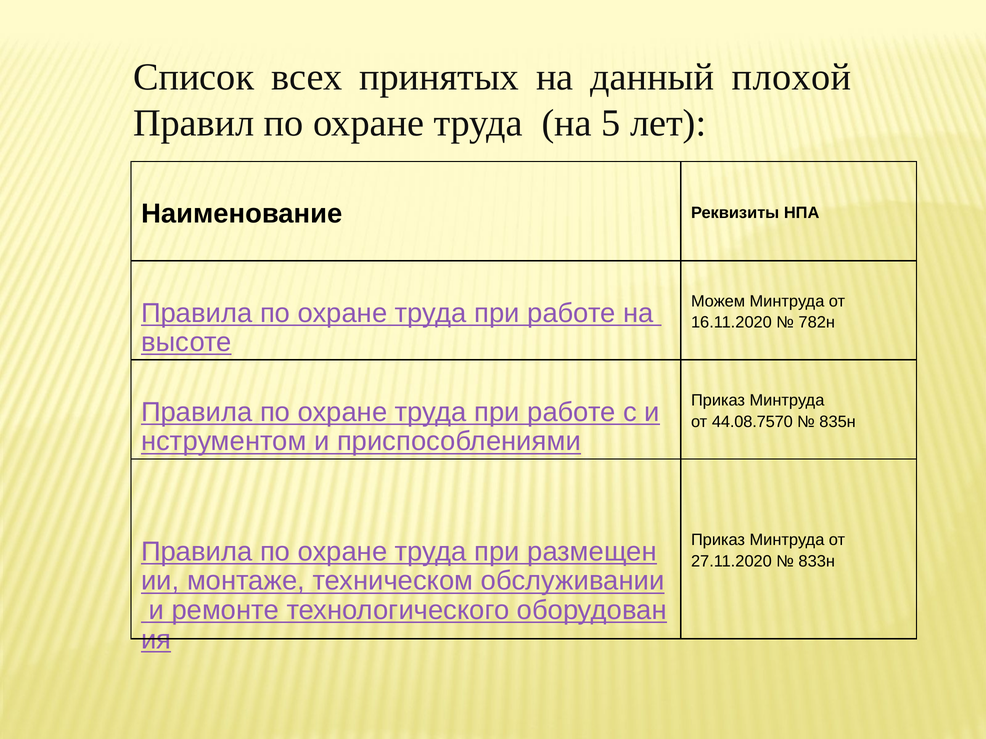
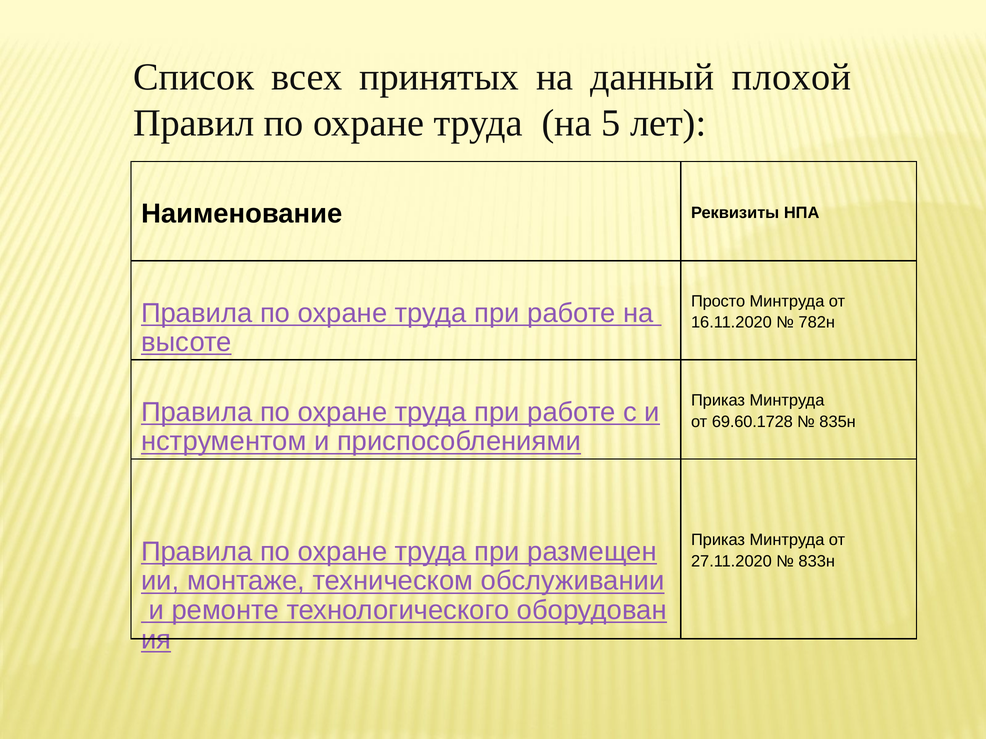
Можем: Можем -> Просто (718, 302)
44.08.7570: 44.08.7570 -> 69.60.1728 (752, 422)
